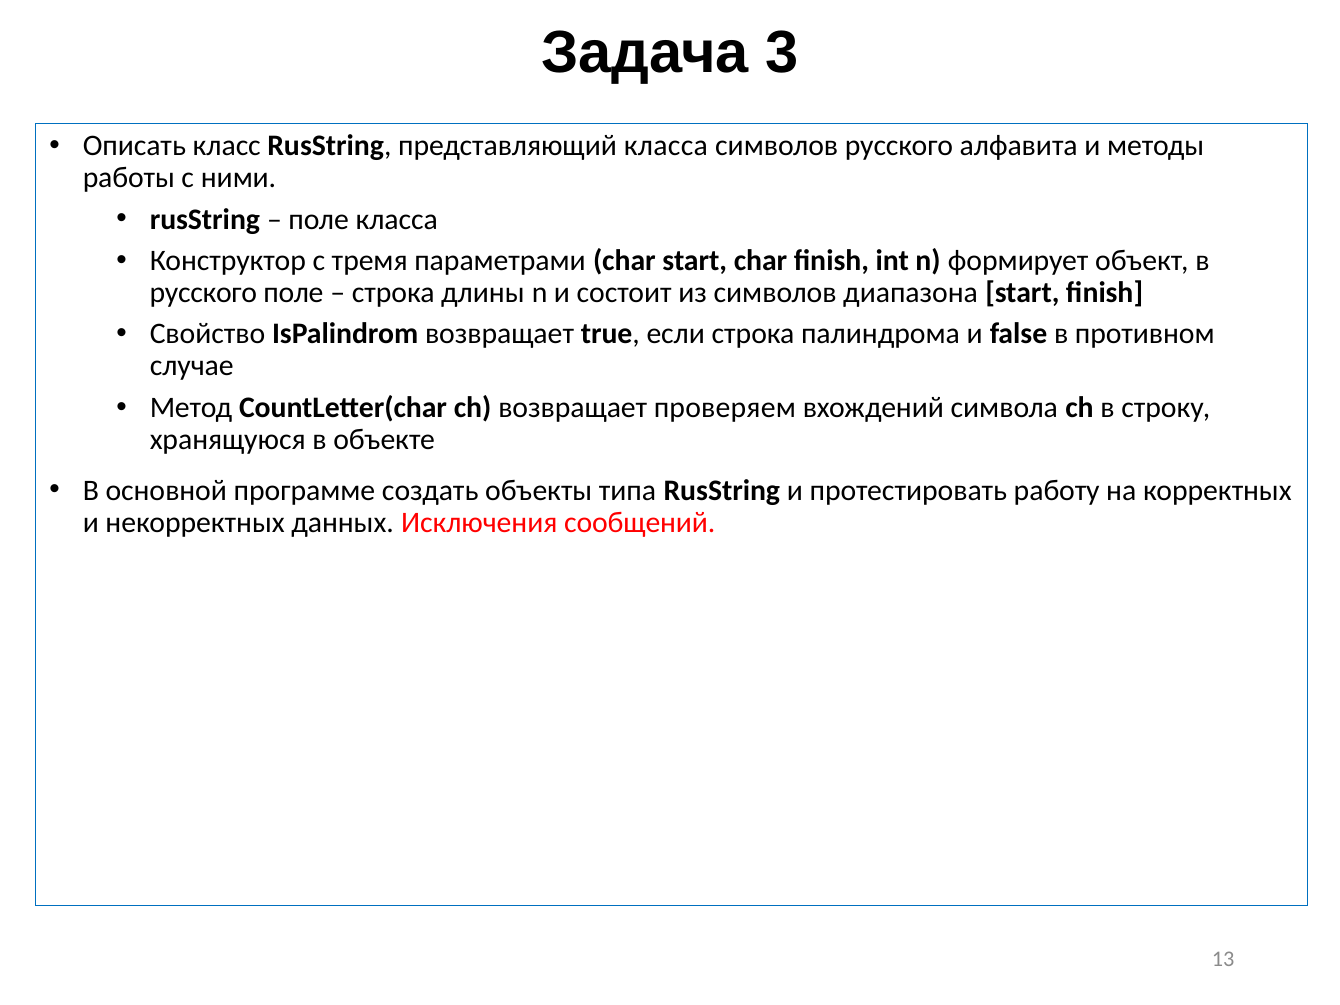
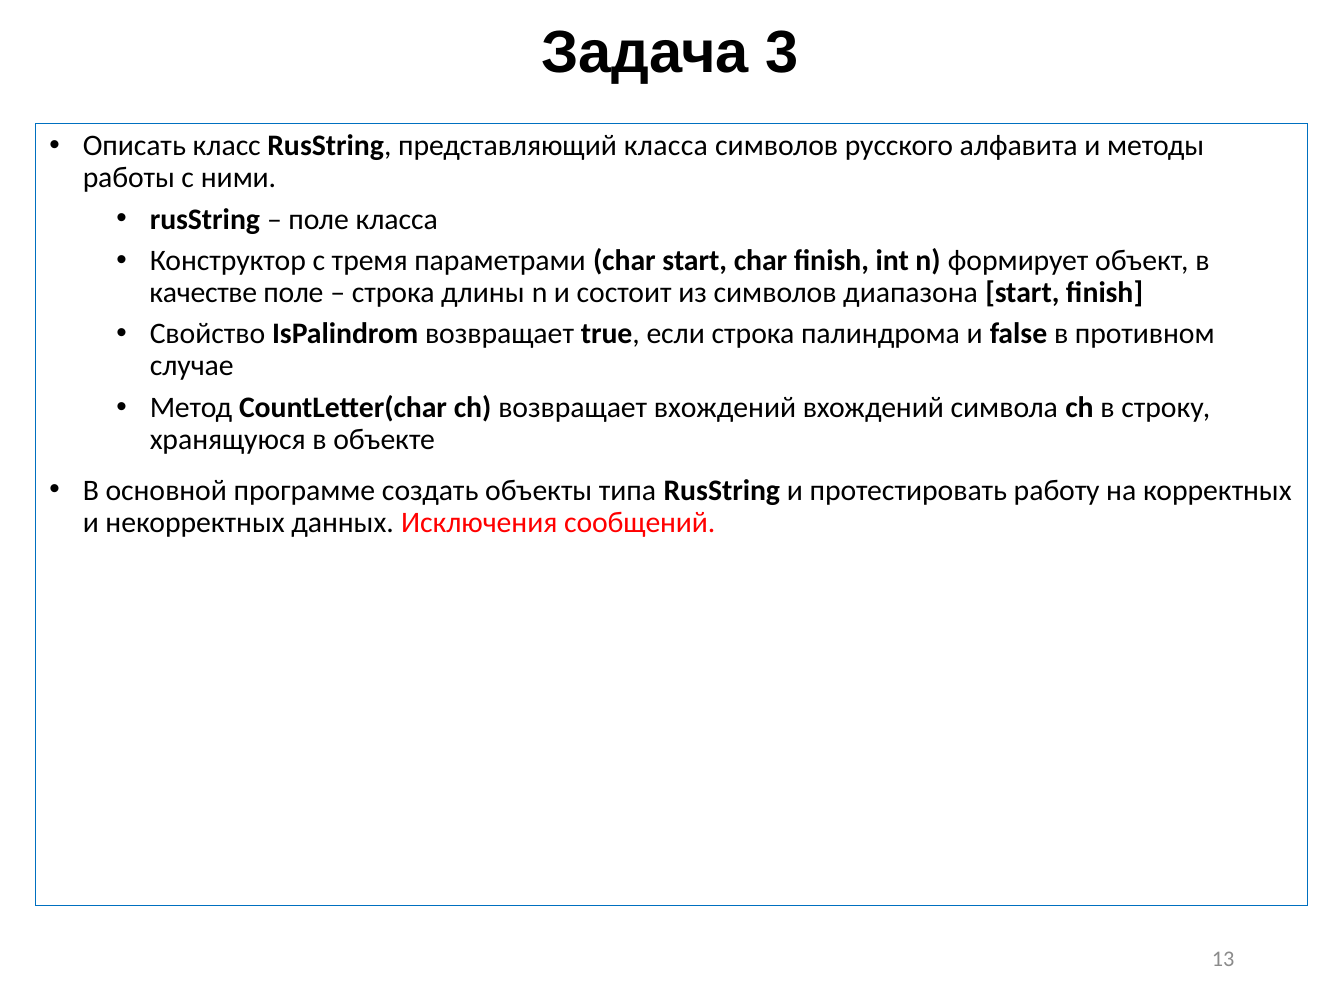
русского: русского -> качестве (203, 293)
возвращает проверяем: проверяем -> вхождений (725, 407)
